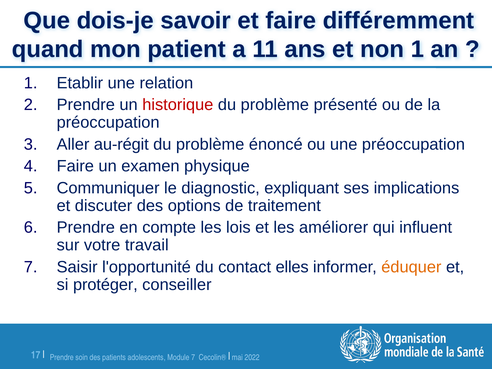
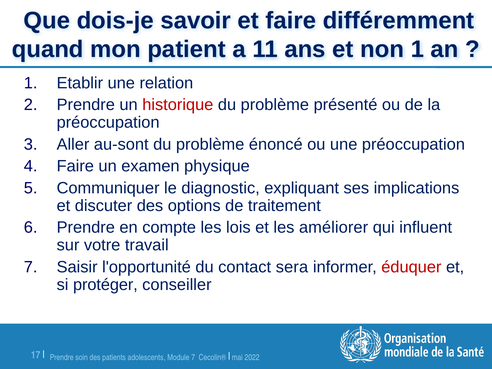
au-régit: au-régit -> au-sont (121, 144)
elles: elles -> sera (292, 267)
éduquer colour: orange -> red (411, 267)
